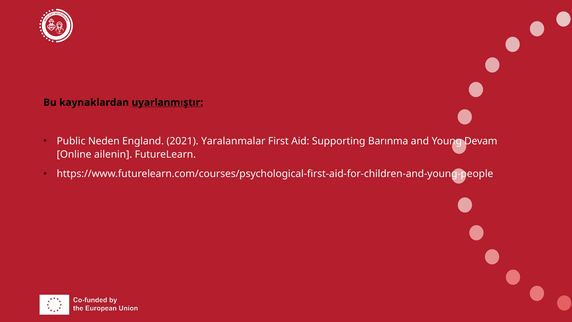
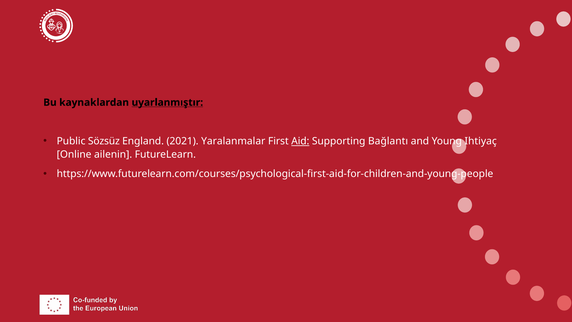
Neden: Neden -> Sözsüz (104, 141)
Aid underline: none -> present (300, 141)
Barınma: Barınma -> Bağlantı (388, 141)
Devam: Devam -> Ihtiyaç (481, 141)
